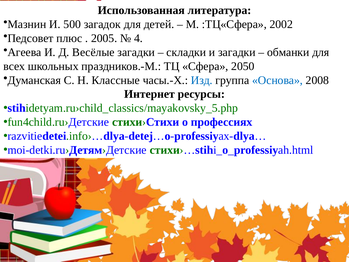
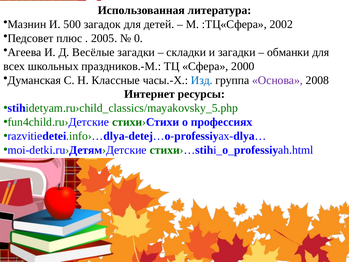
4: 4 -> 0 (138, 38)
2050: 2050 -> 2000 (243, 66)
Основа colour: blue -> purple (278, 80)
